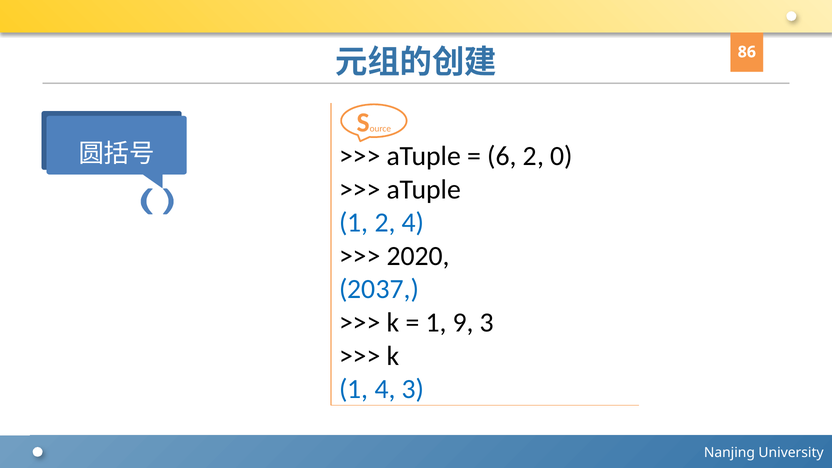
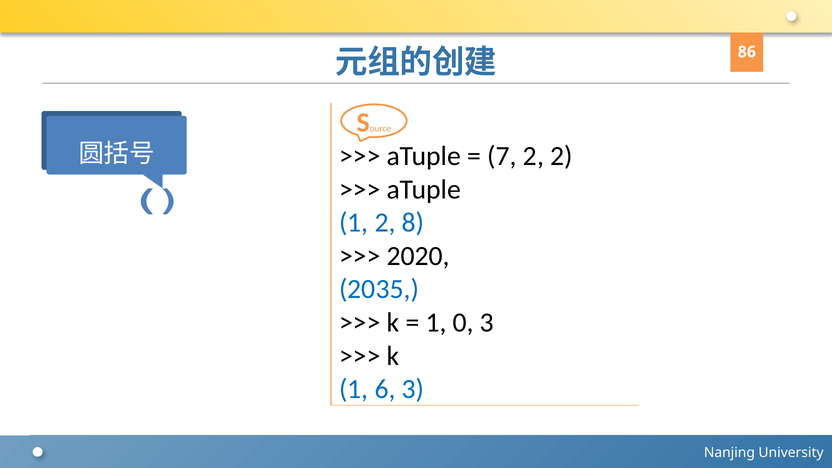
6: 6 -> 7 (502, 156)
2 0: 0 -> 2 (561, 156)
2 4: 4 -> 8 (413, 223)
2037: 2037 -> 2035 (379, 289)
9: 9 -> 0 (463, 323)
1 4: 4 -> 6 (385, 389)
